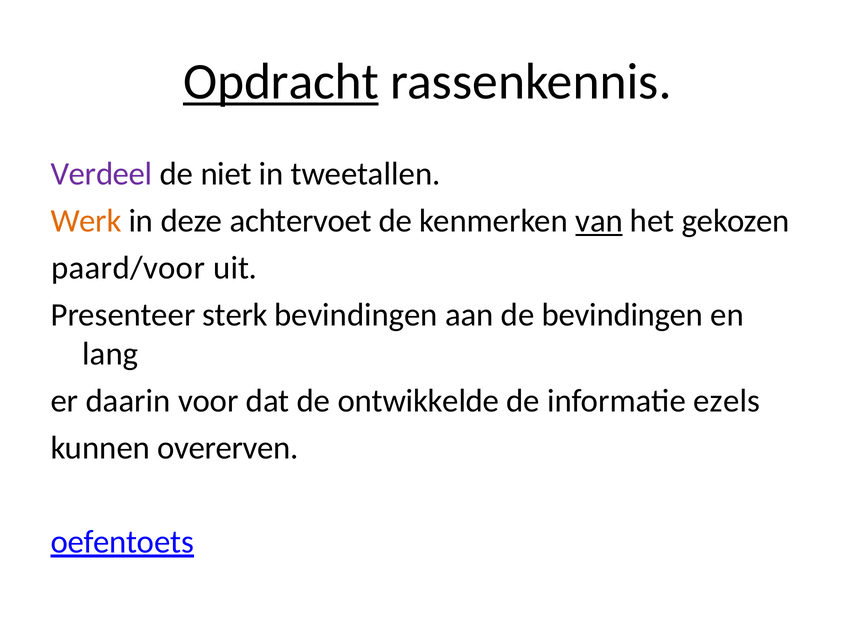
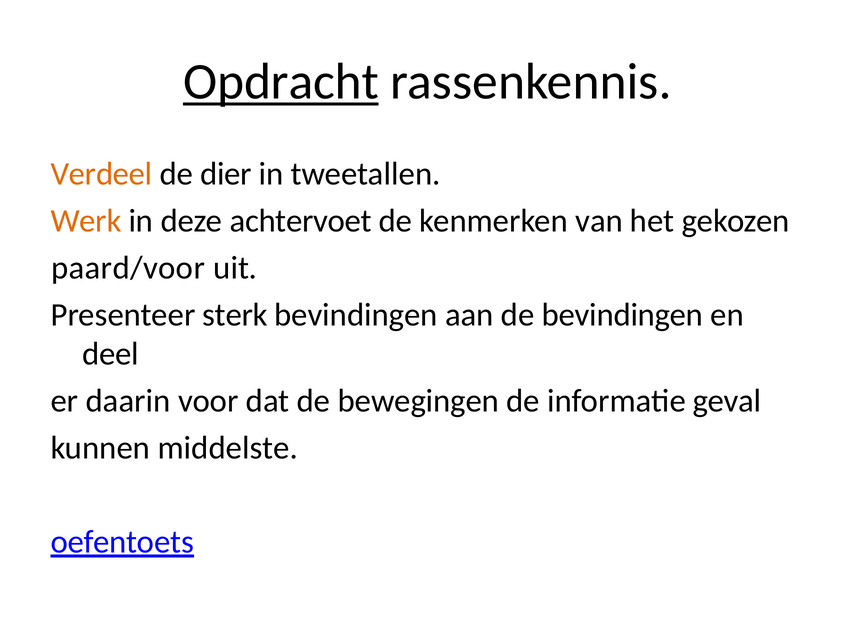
Verdeel colour: purple -> orange (102, 174)
niet: niet -> dier (226, 174)
van underline: present -> none (599, 221)
lang: lang -> deel (110, 354)
ontwikkelde: ontwikkelde -> bewegingen (418, 401)
ezels: ezels -> geval (727, 401)
overerven: overerven -> middelste (228, 448)
